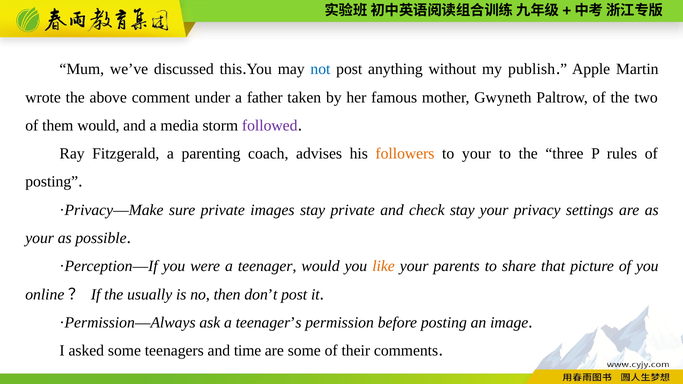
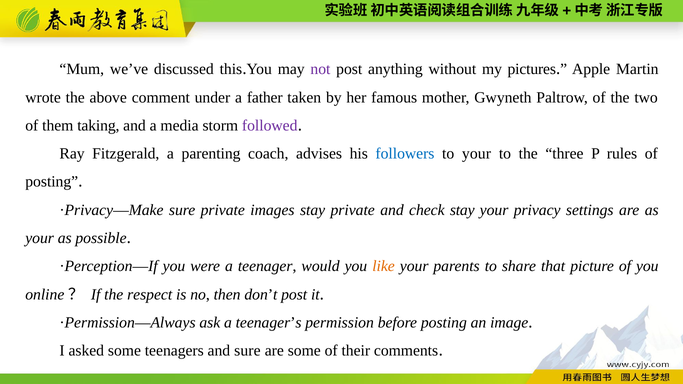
not colour: blue -> purple (320, 69)
publish: publish -> pictures (532, 69)
them would: would -> taking (98, 126)
followers colour: orange -> blue (405, 154)
usually: usually -> respect (150, 295)
and time: time -> sure (247, 351)
